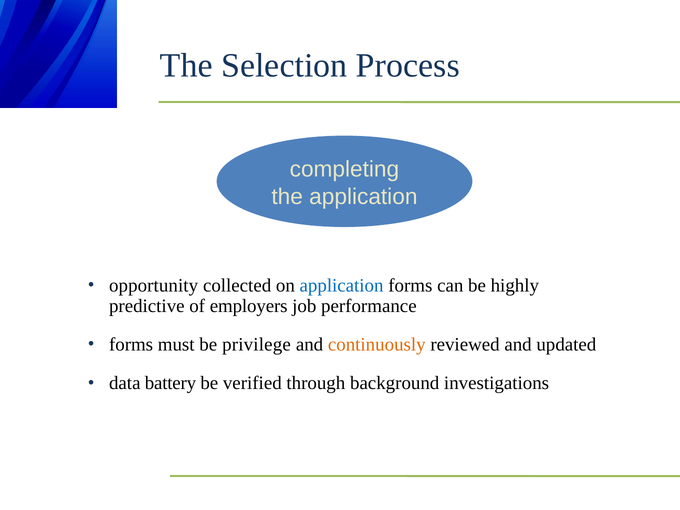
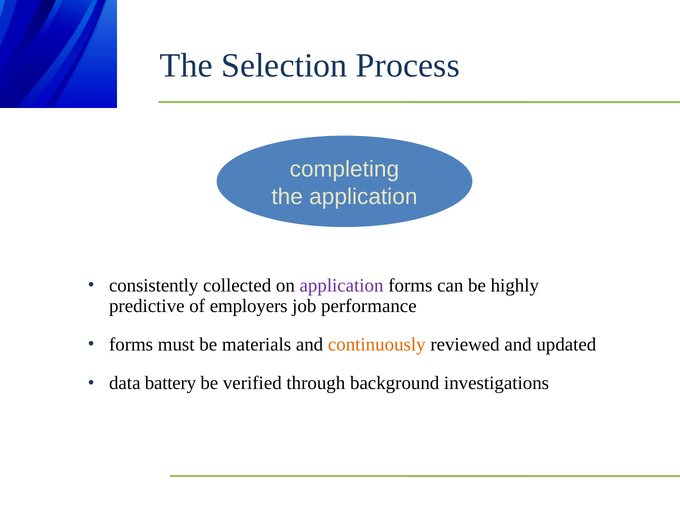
opportunity: opportunity -> consistently (154, 285)
application colour: blue -> purple (342, 285)
privilege: privilege -> materials (257, 345)
